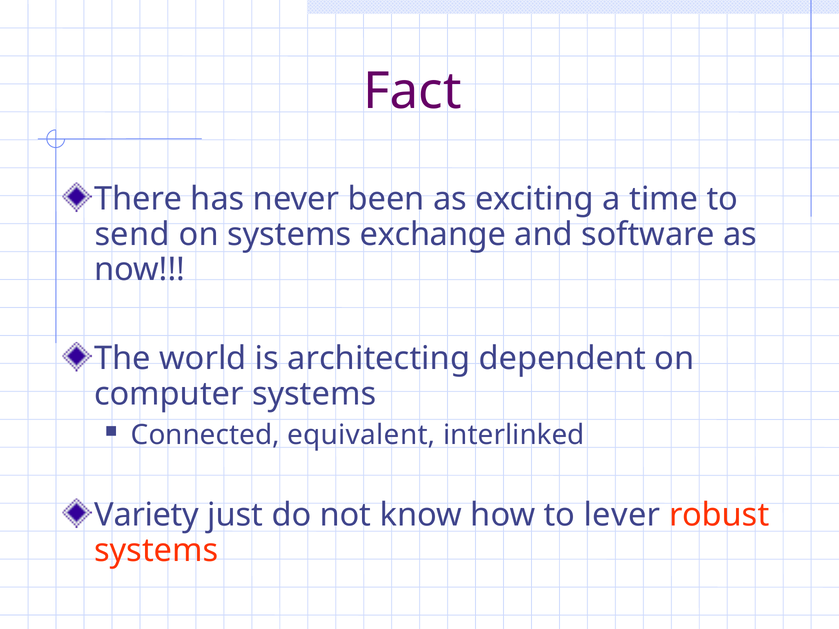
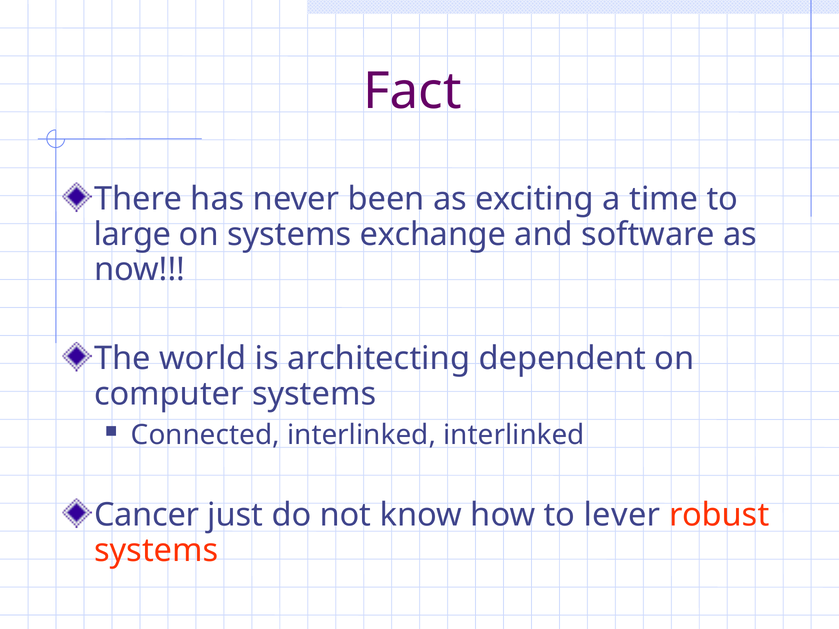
send: send -> large (132, 234)
Connected equivalent: equivalent -> interlinked (362, 435)
Variety: Variety -> Cancer (147, 515)
